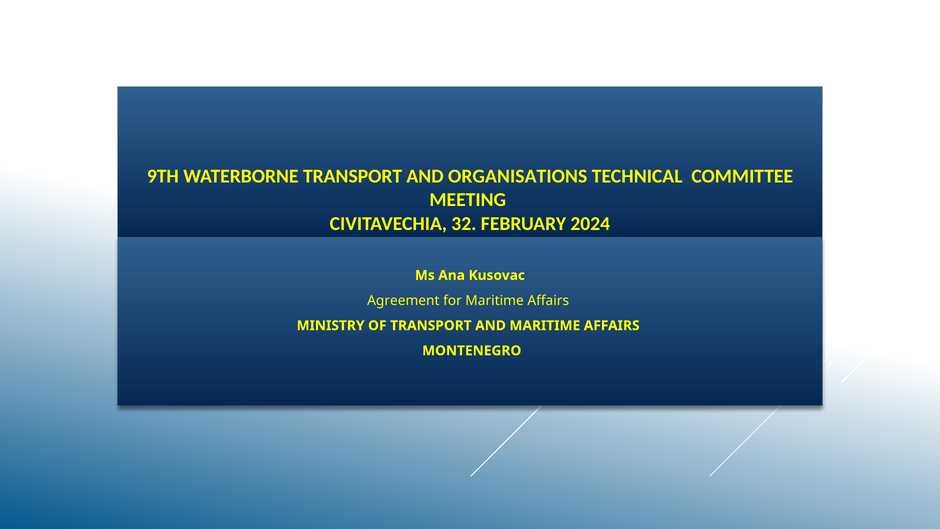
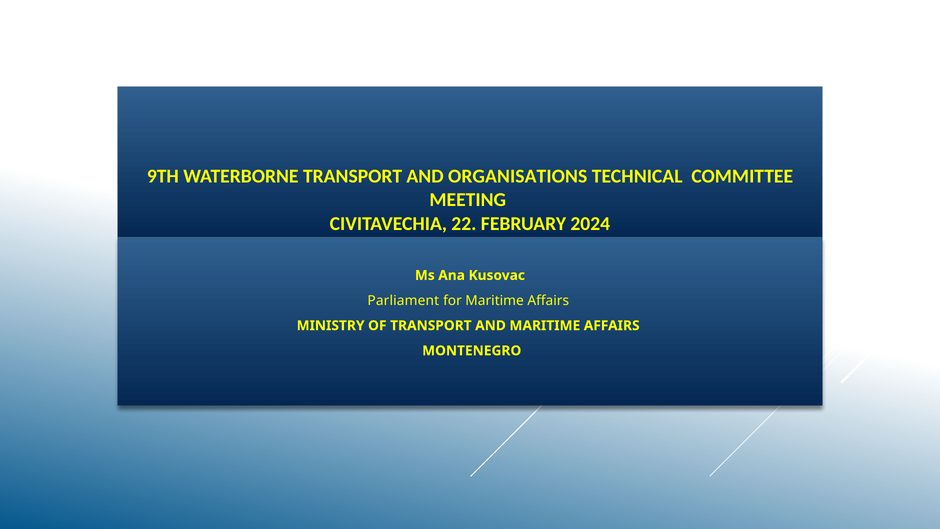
32: 32 -> 22 (464, 223)
Agreement: Agreement -> Parliament (403, 300)
